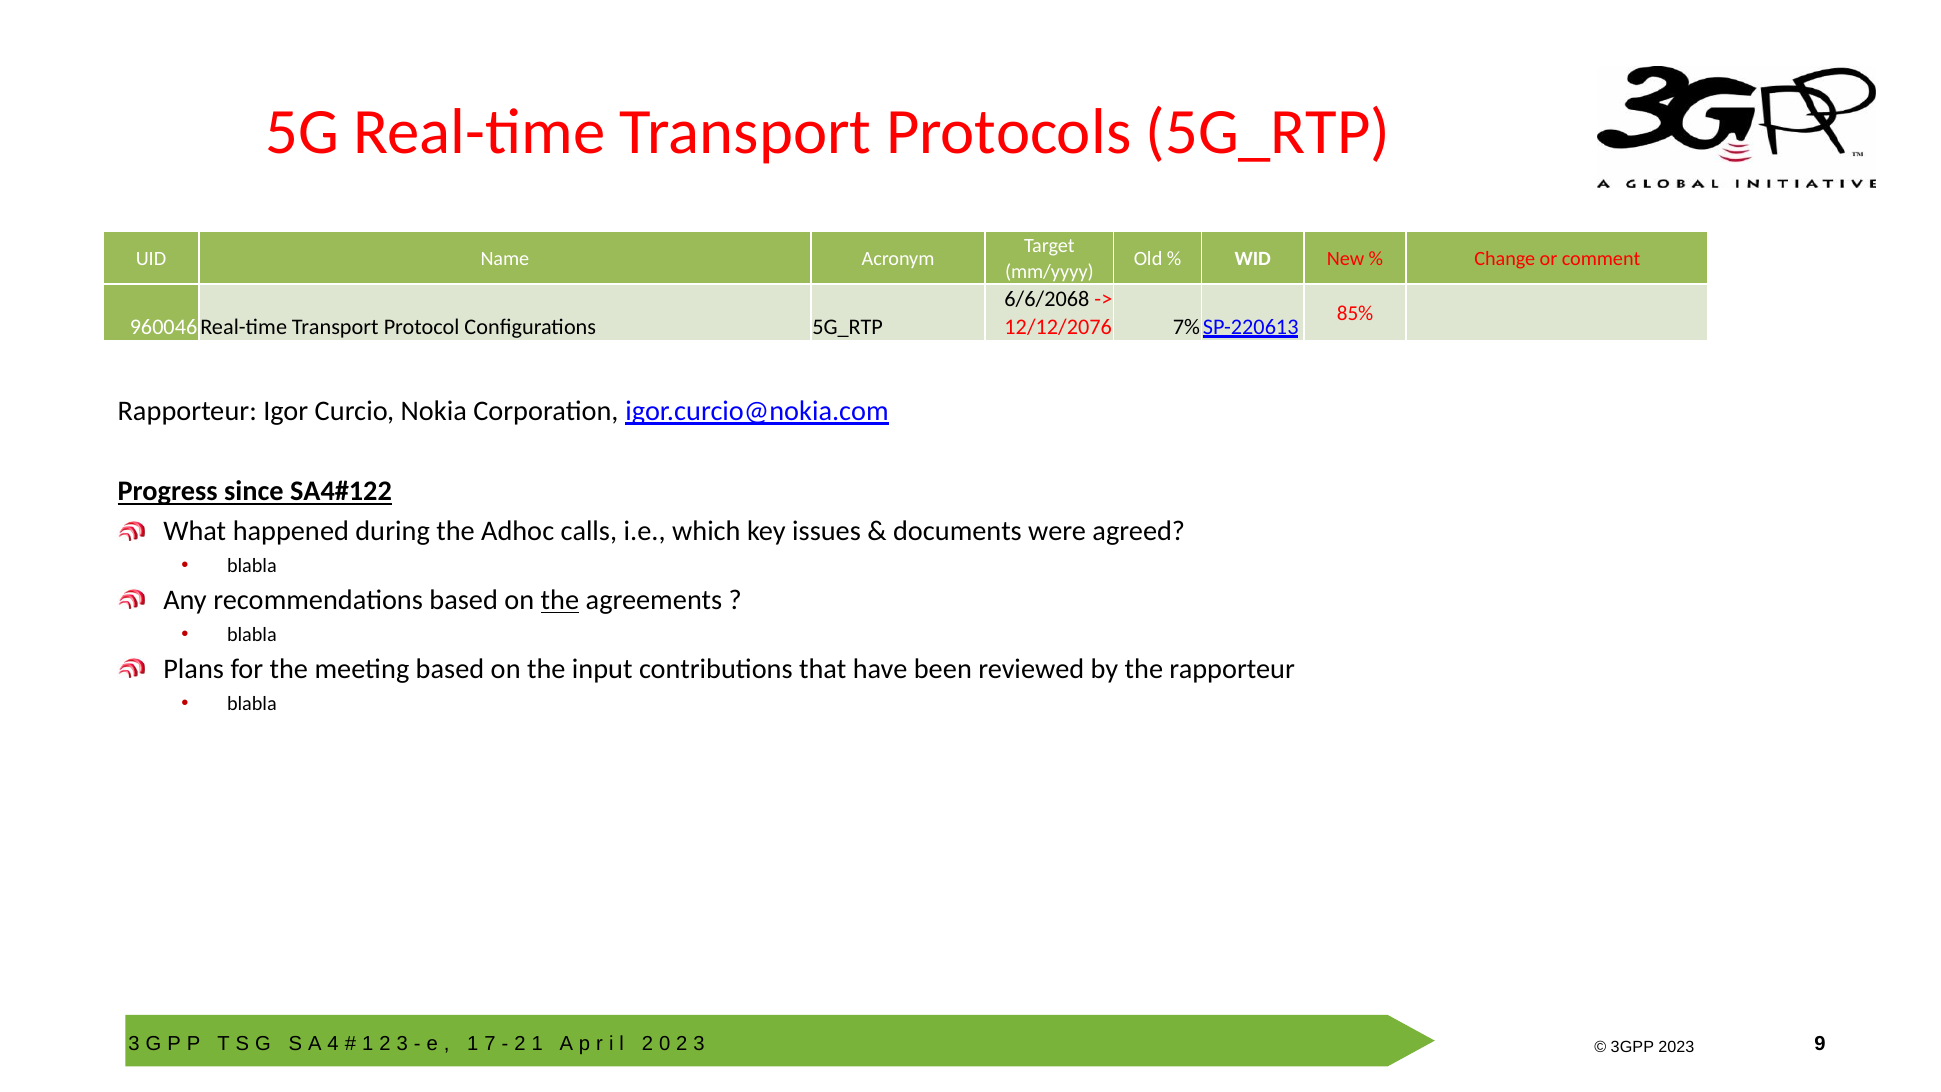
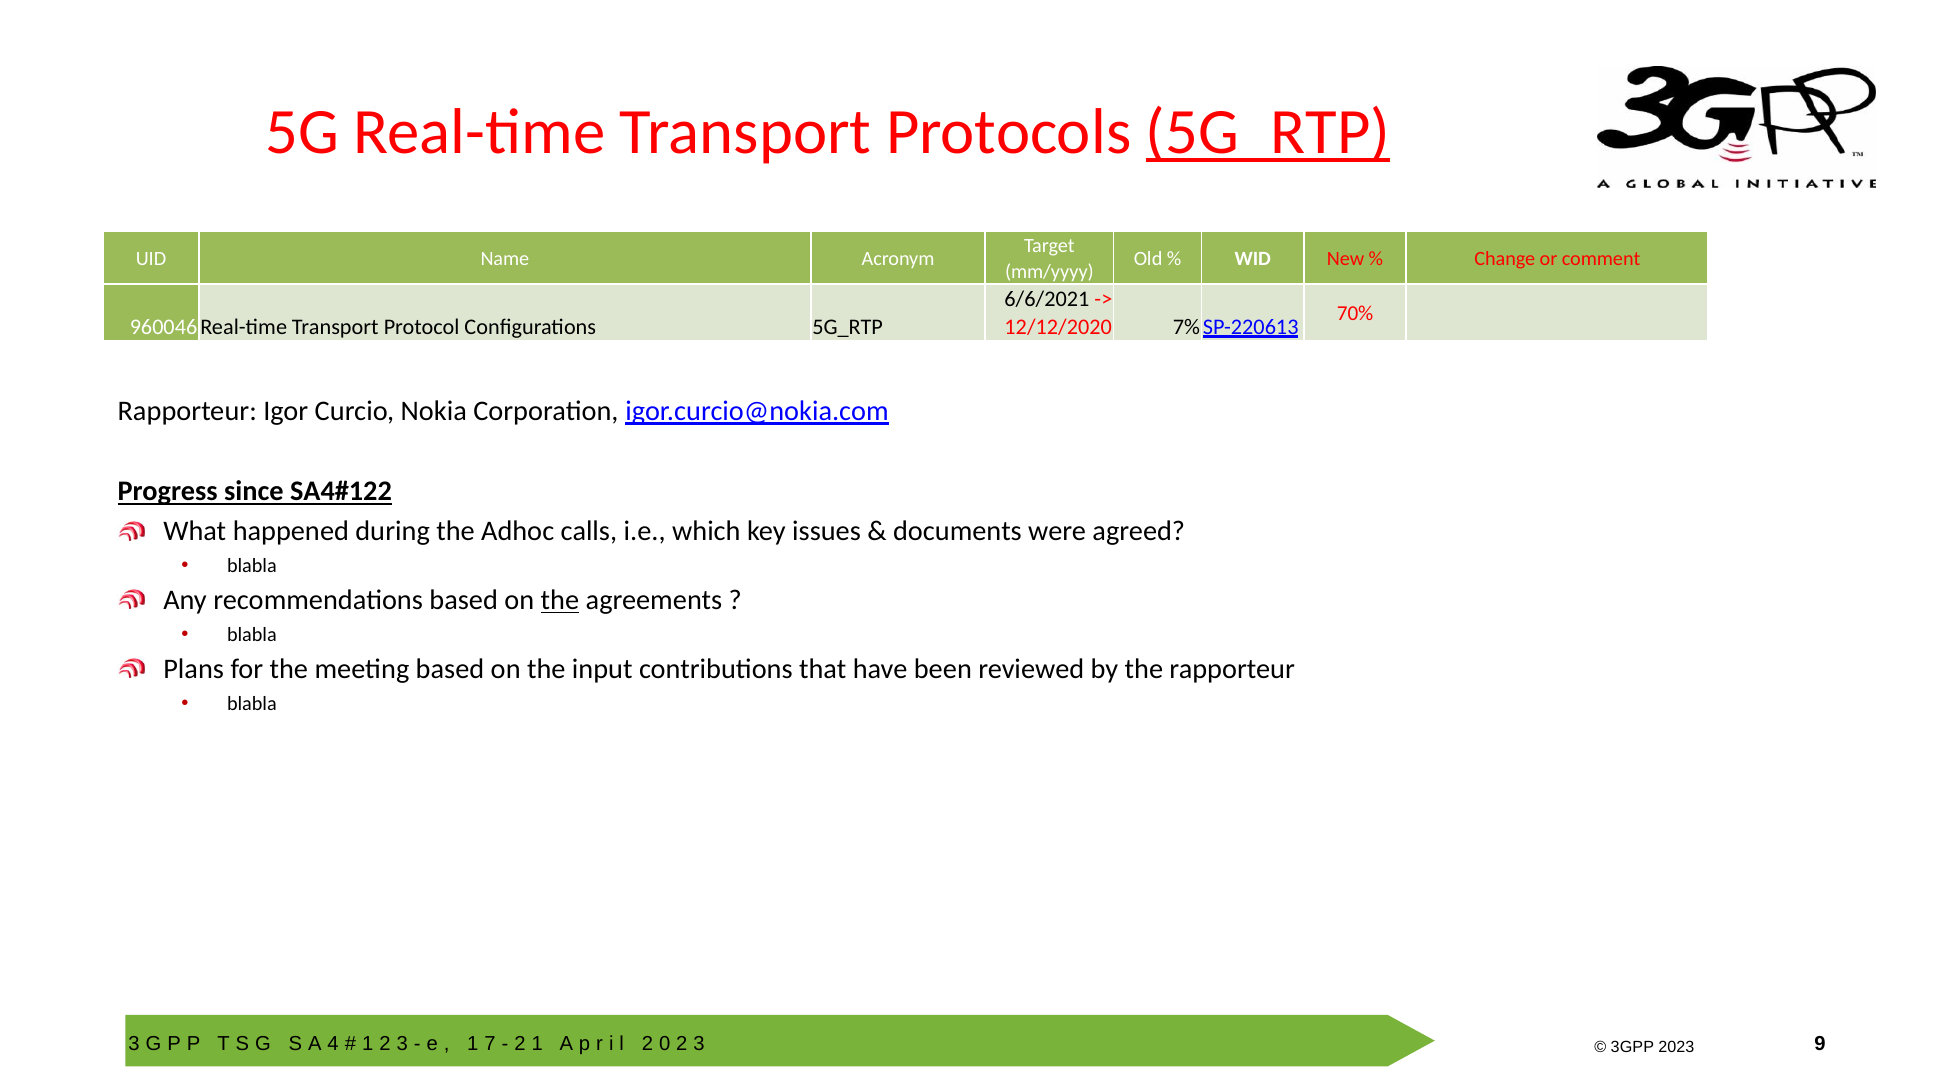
5G_RTP underline: none -> present (1268, 132)
6/6/2068: 6/6/2068 -> 6/6/2021 (1047, 300)
85%: 85% -> 70% (1355, 313)
12/12/2076: 12/12/2076 -> 12/12/2020 (1058, 327)
